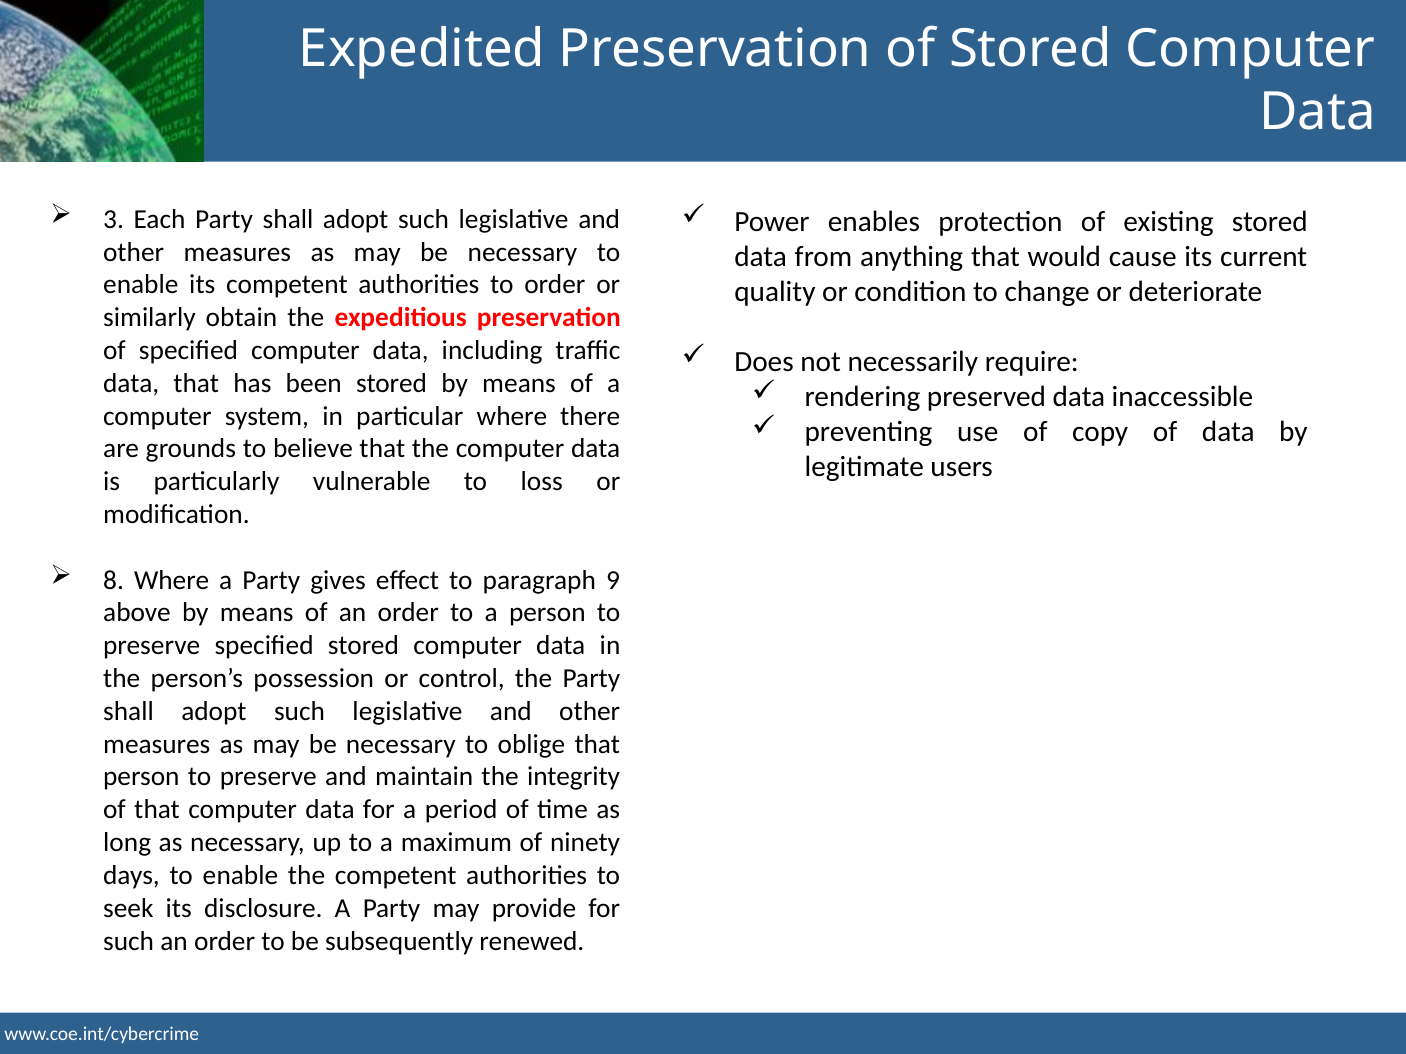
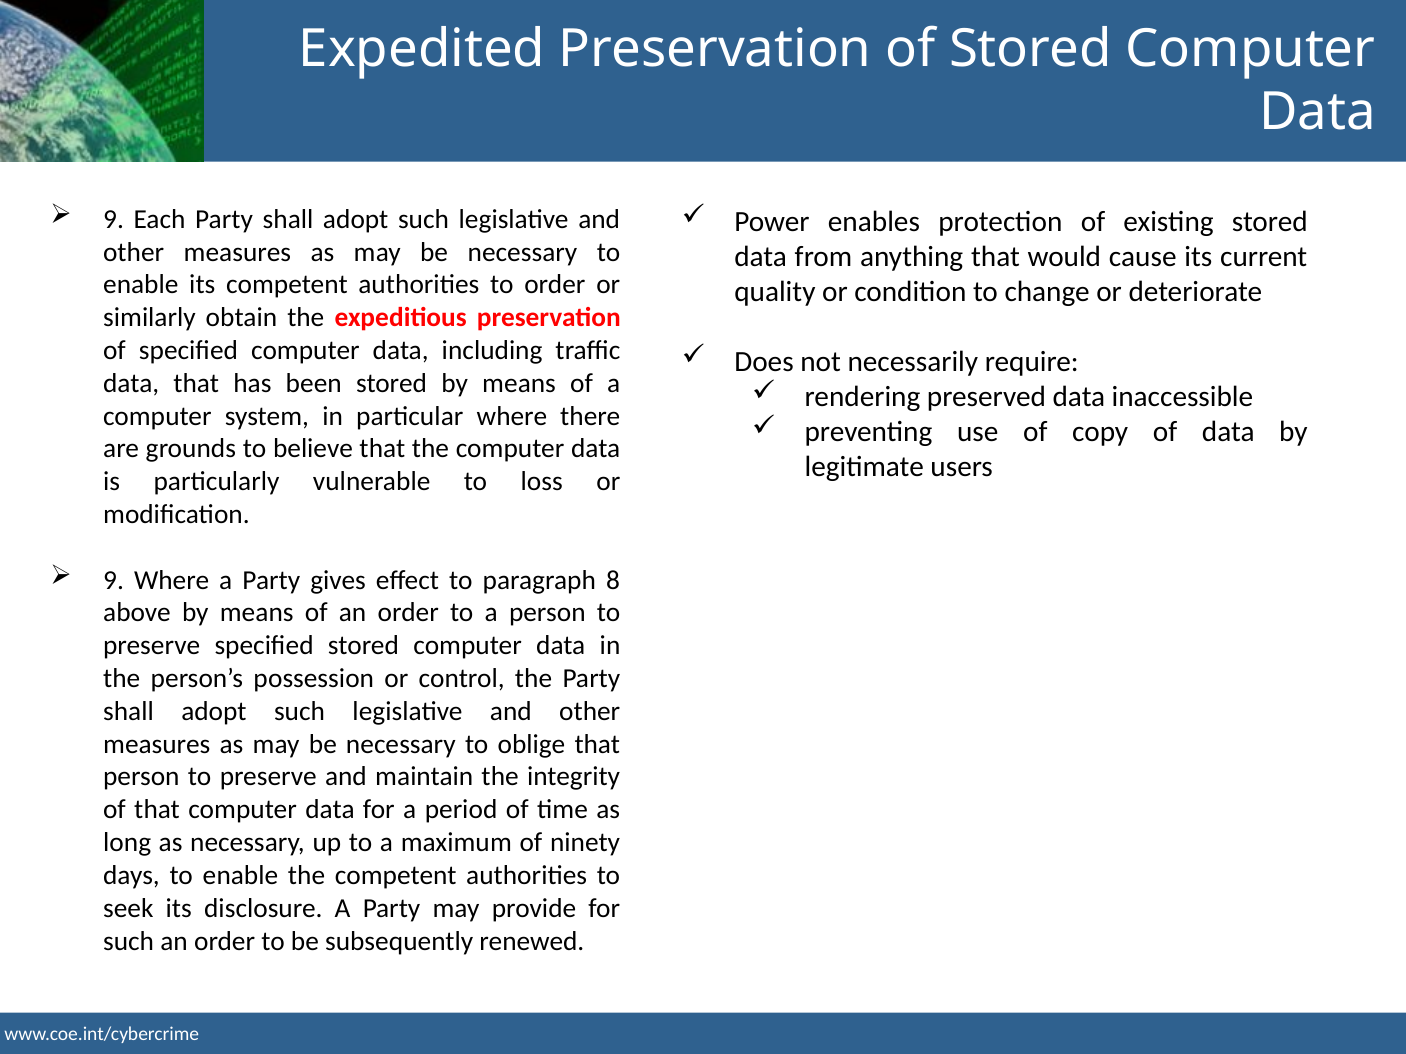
3: 3 -> 9 (114, 219)
8: 8 -> 9 (114, 580)
9: 9 -> 8 (613, 580)
